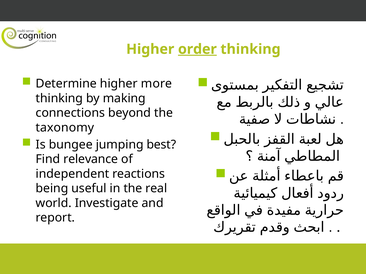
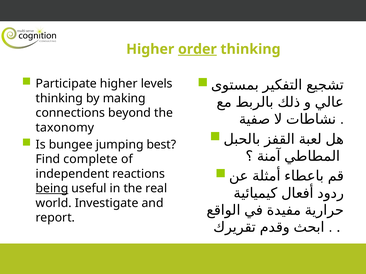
Determine: Determine -> Participate (66, 84)
more: more -> levels (157, 84)
relevance: relevance -> complete (91, 159)
being underline: none -> present (52, 189)
